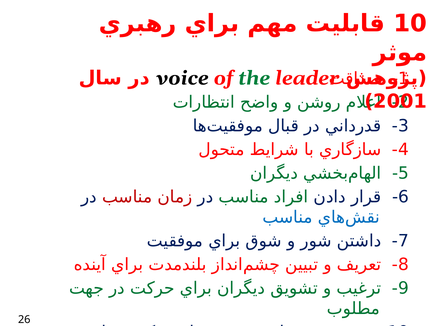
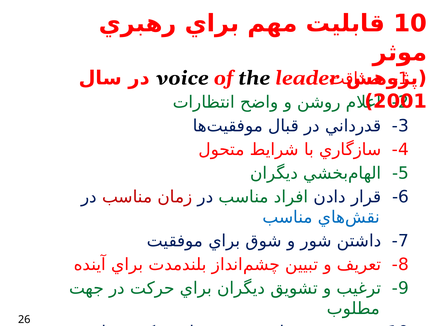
the colour: green -> black (254, 78)
